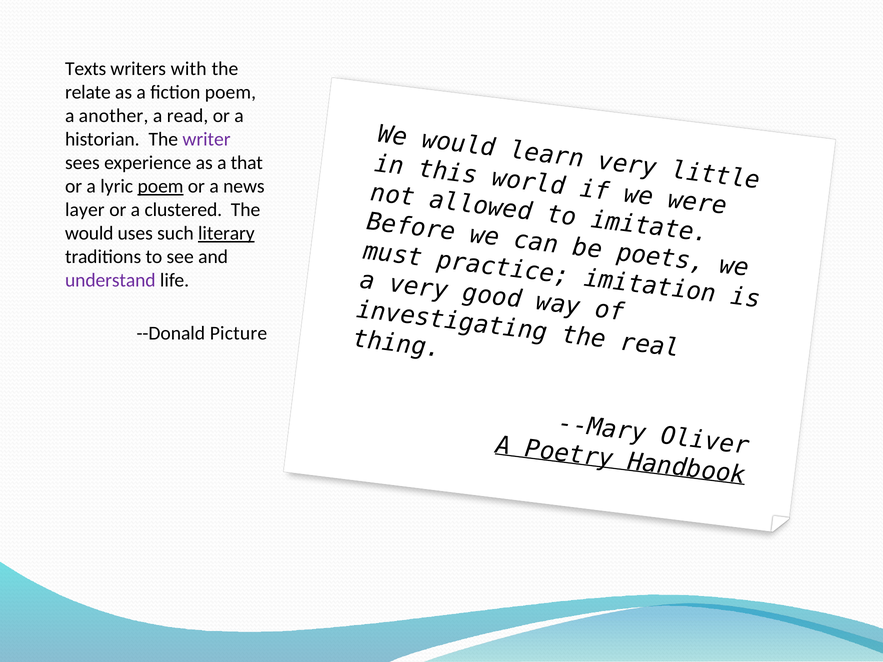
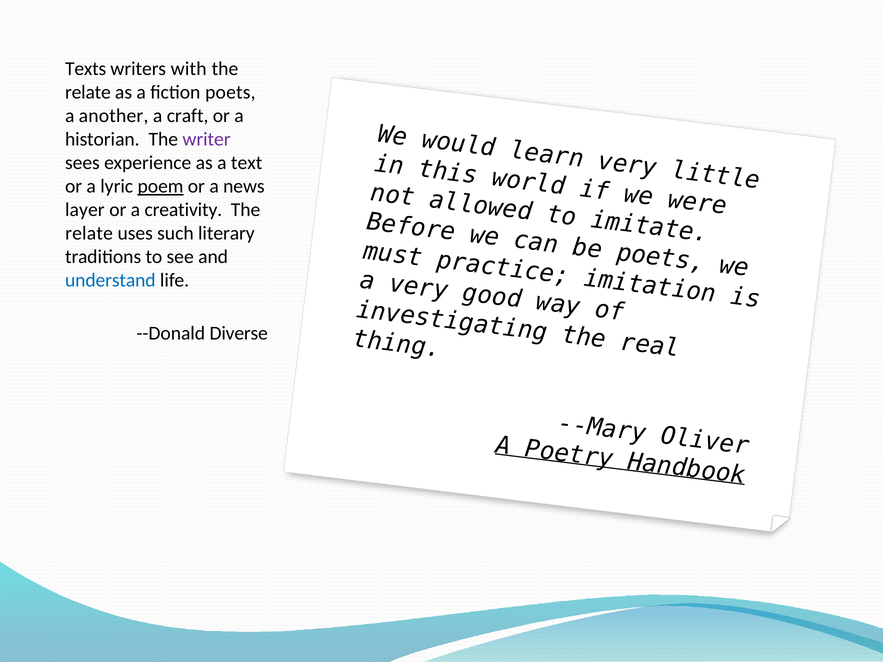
fiction poem: poem -> poets (230, 92)
read: read -> craft (188, 116)
that: that -> text (247, 163)
clustered: clustered -> creativity (183, 210)
would: would -> relate (89, 233)
literary underline: present -> none (226, 233)
understand colour: purple -> blue (110, 280)
Picture: Picture -> Diverse (239, 334)
